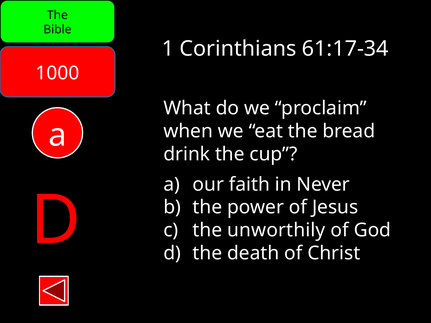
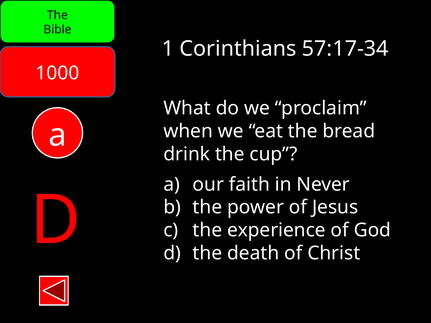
61:17-34: 61:17-34 -> 57:17-34 (345, 49)
unworthily: unworthily -> experience (276, 230)
